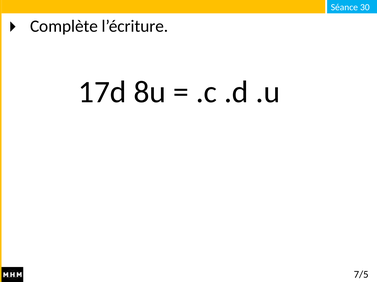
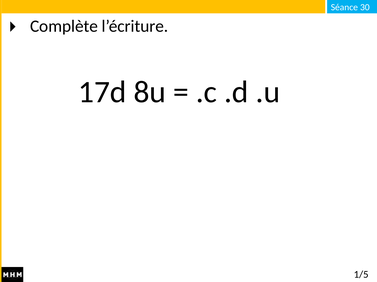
7/5: 7/5 -> 1/5 (361, 275)
